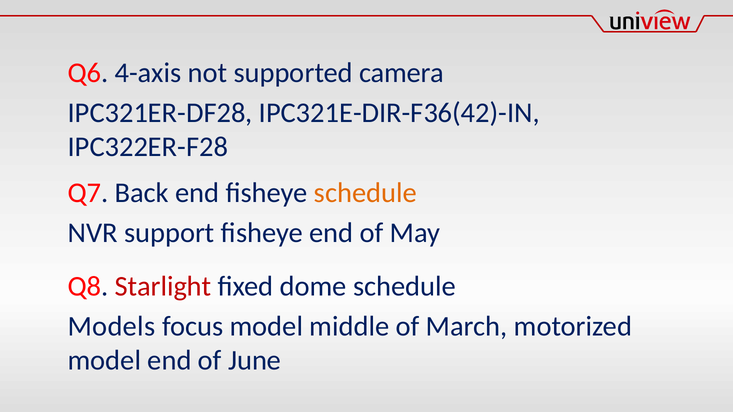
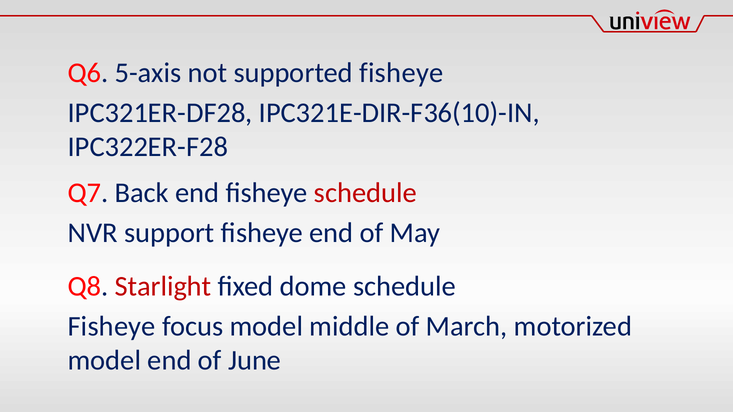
4-axis: 4-axis -> 5-axis (148, 73)
supported camera: camera -> fisheye (401, 73)
IPC321E-DIR-F36(42)-IN: IPC321E-DIR-F36(42)-IN -> IPC321E-DIR-F36(10)-IN (399, 113)
schedule colour: orange -> red (365, 193)
Models: Models -> Fisheye (112, 327)
